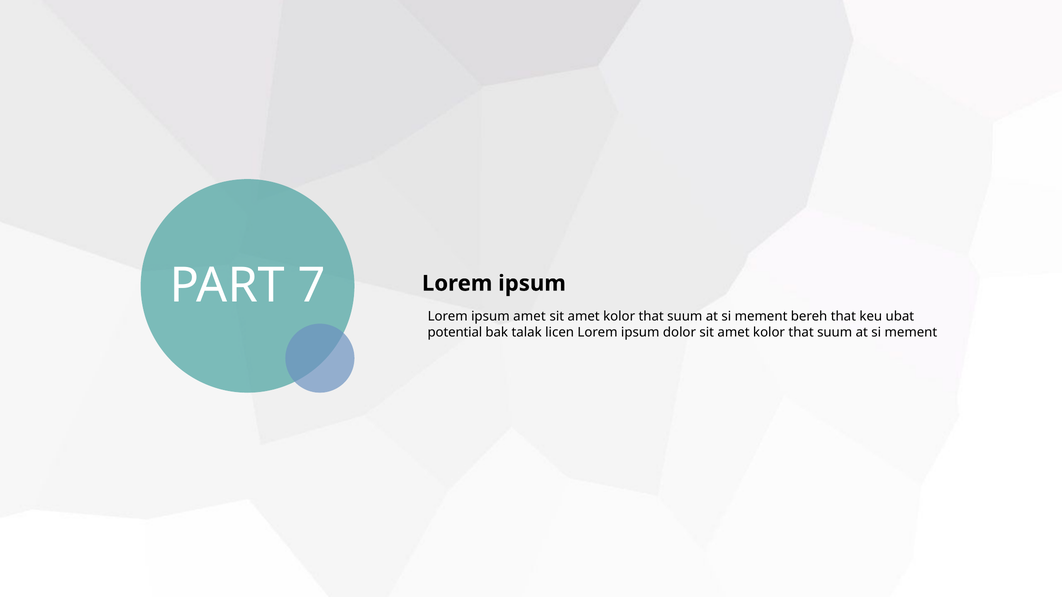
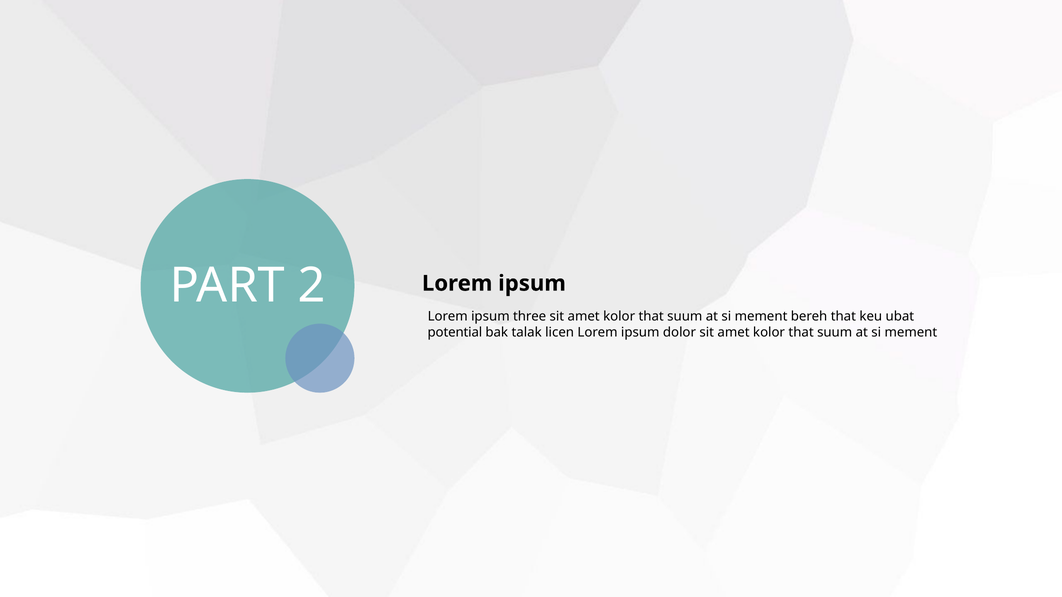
7: 7 -> 2 (311, 286)
ipsum amet: amet -> three (530, 317)
